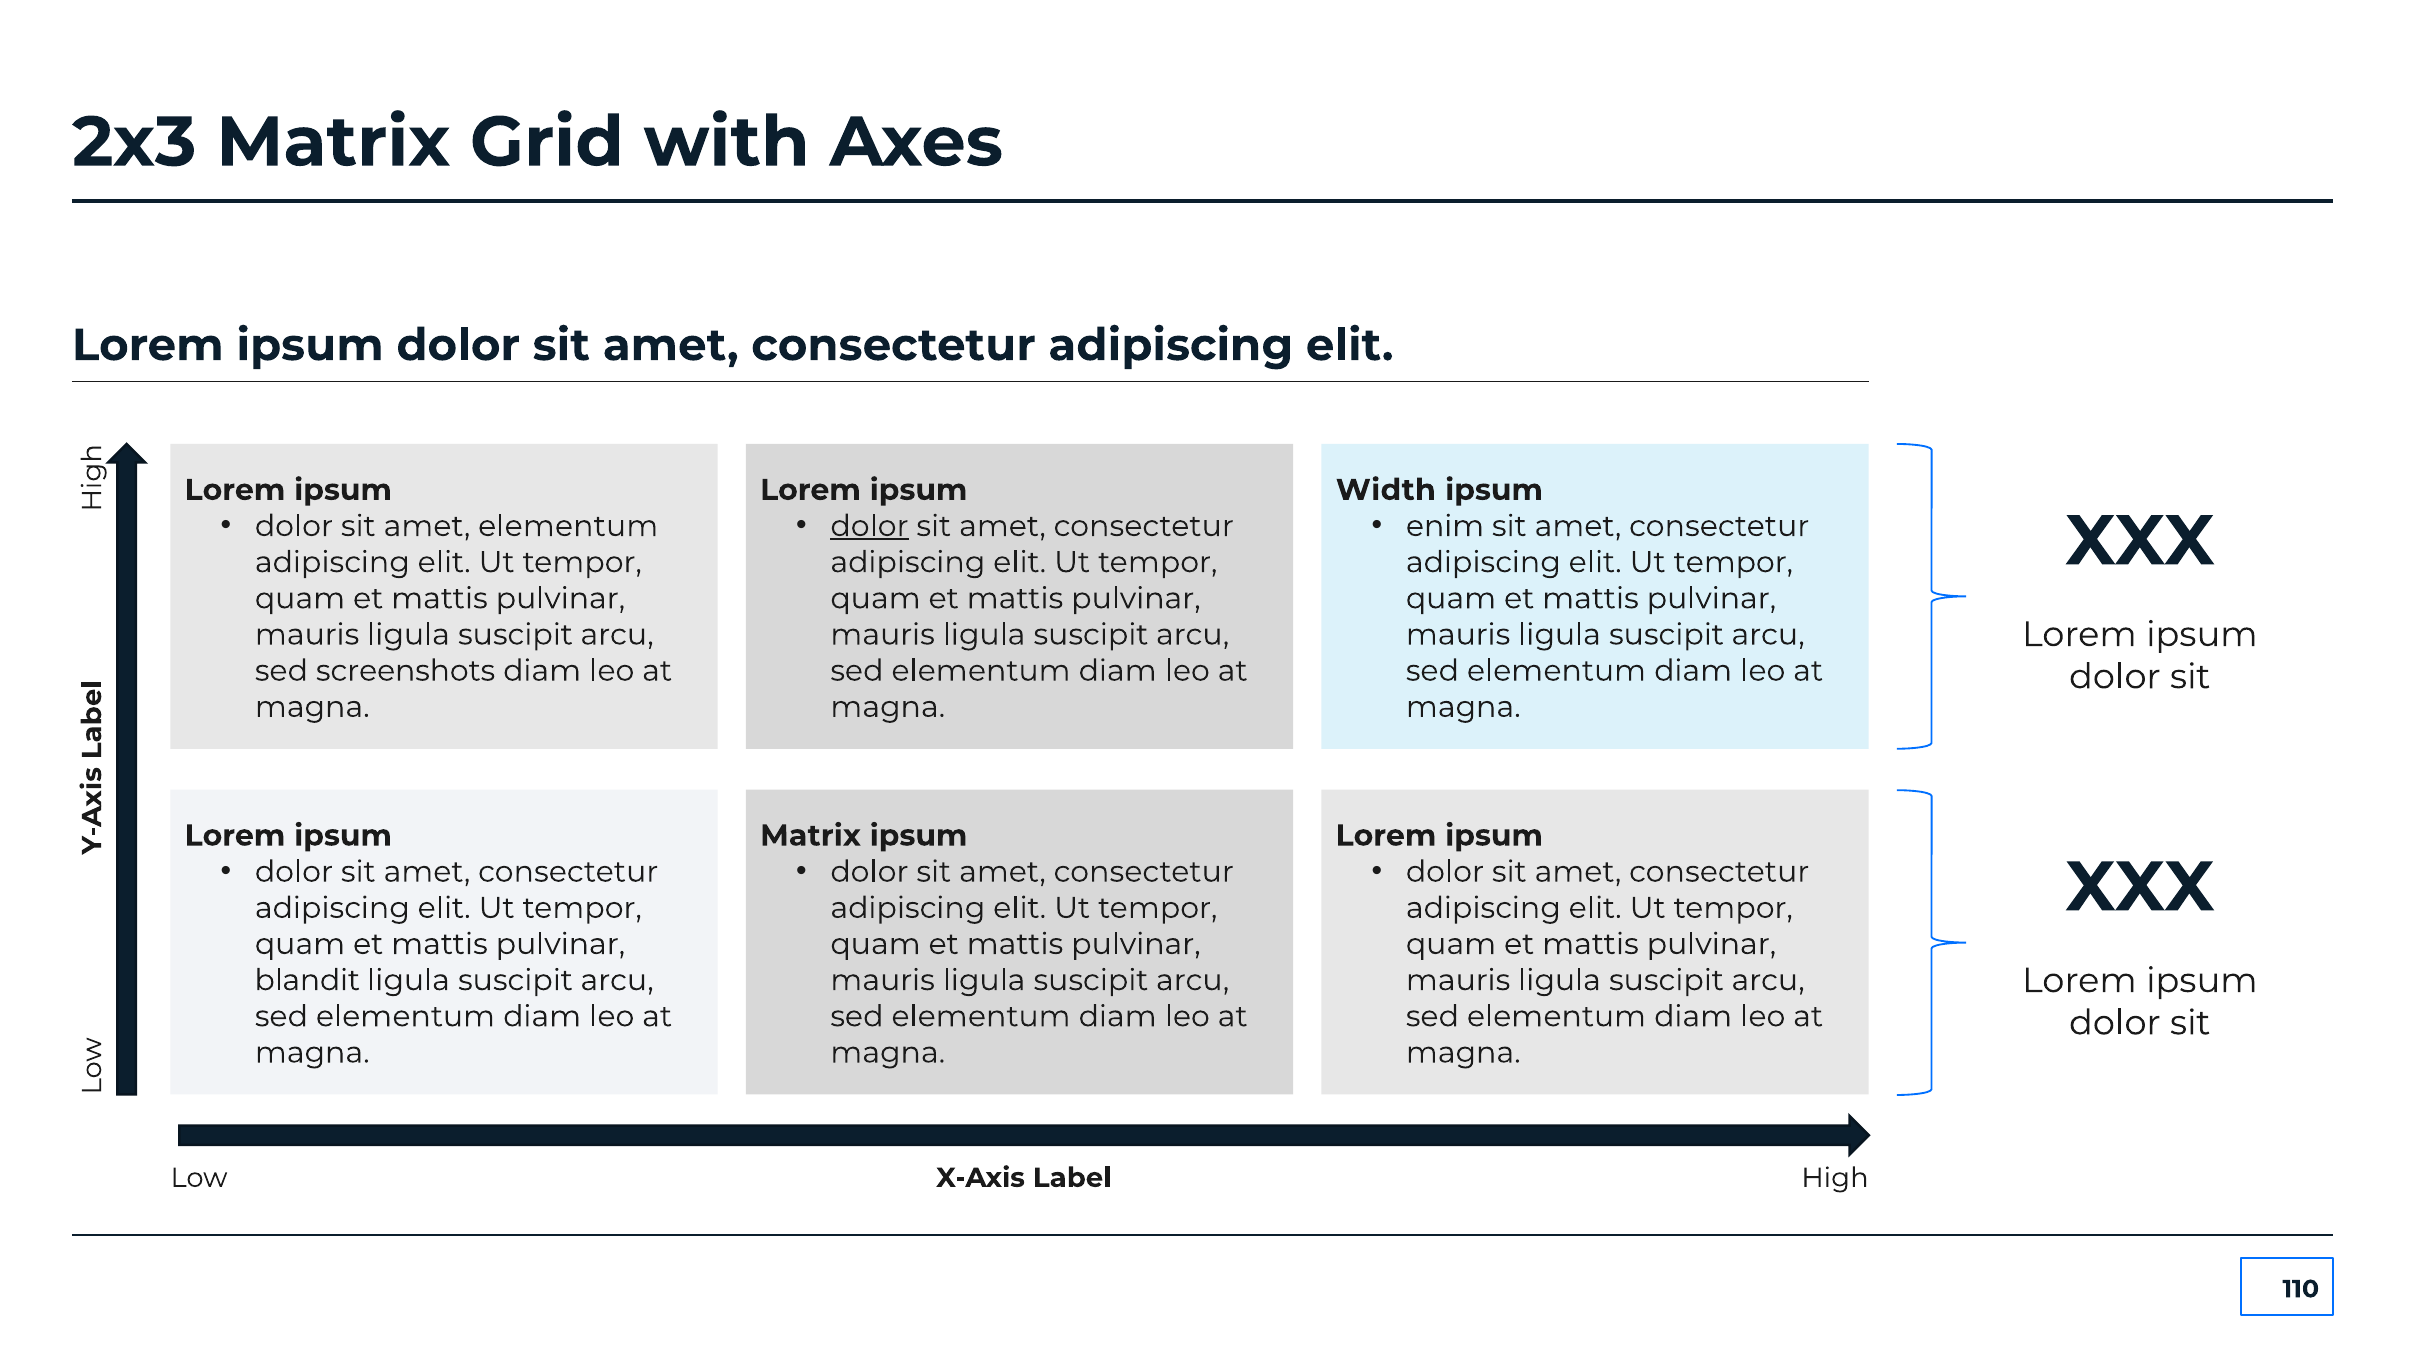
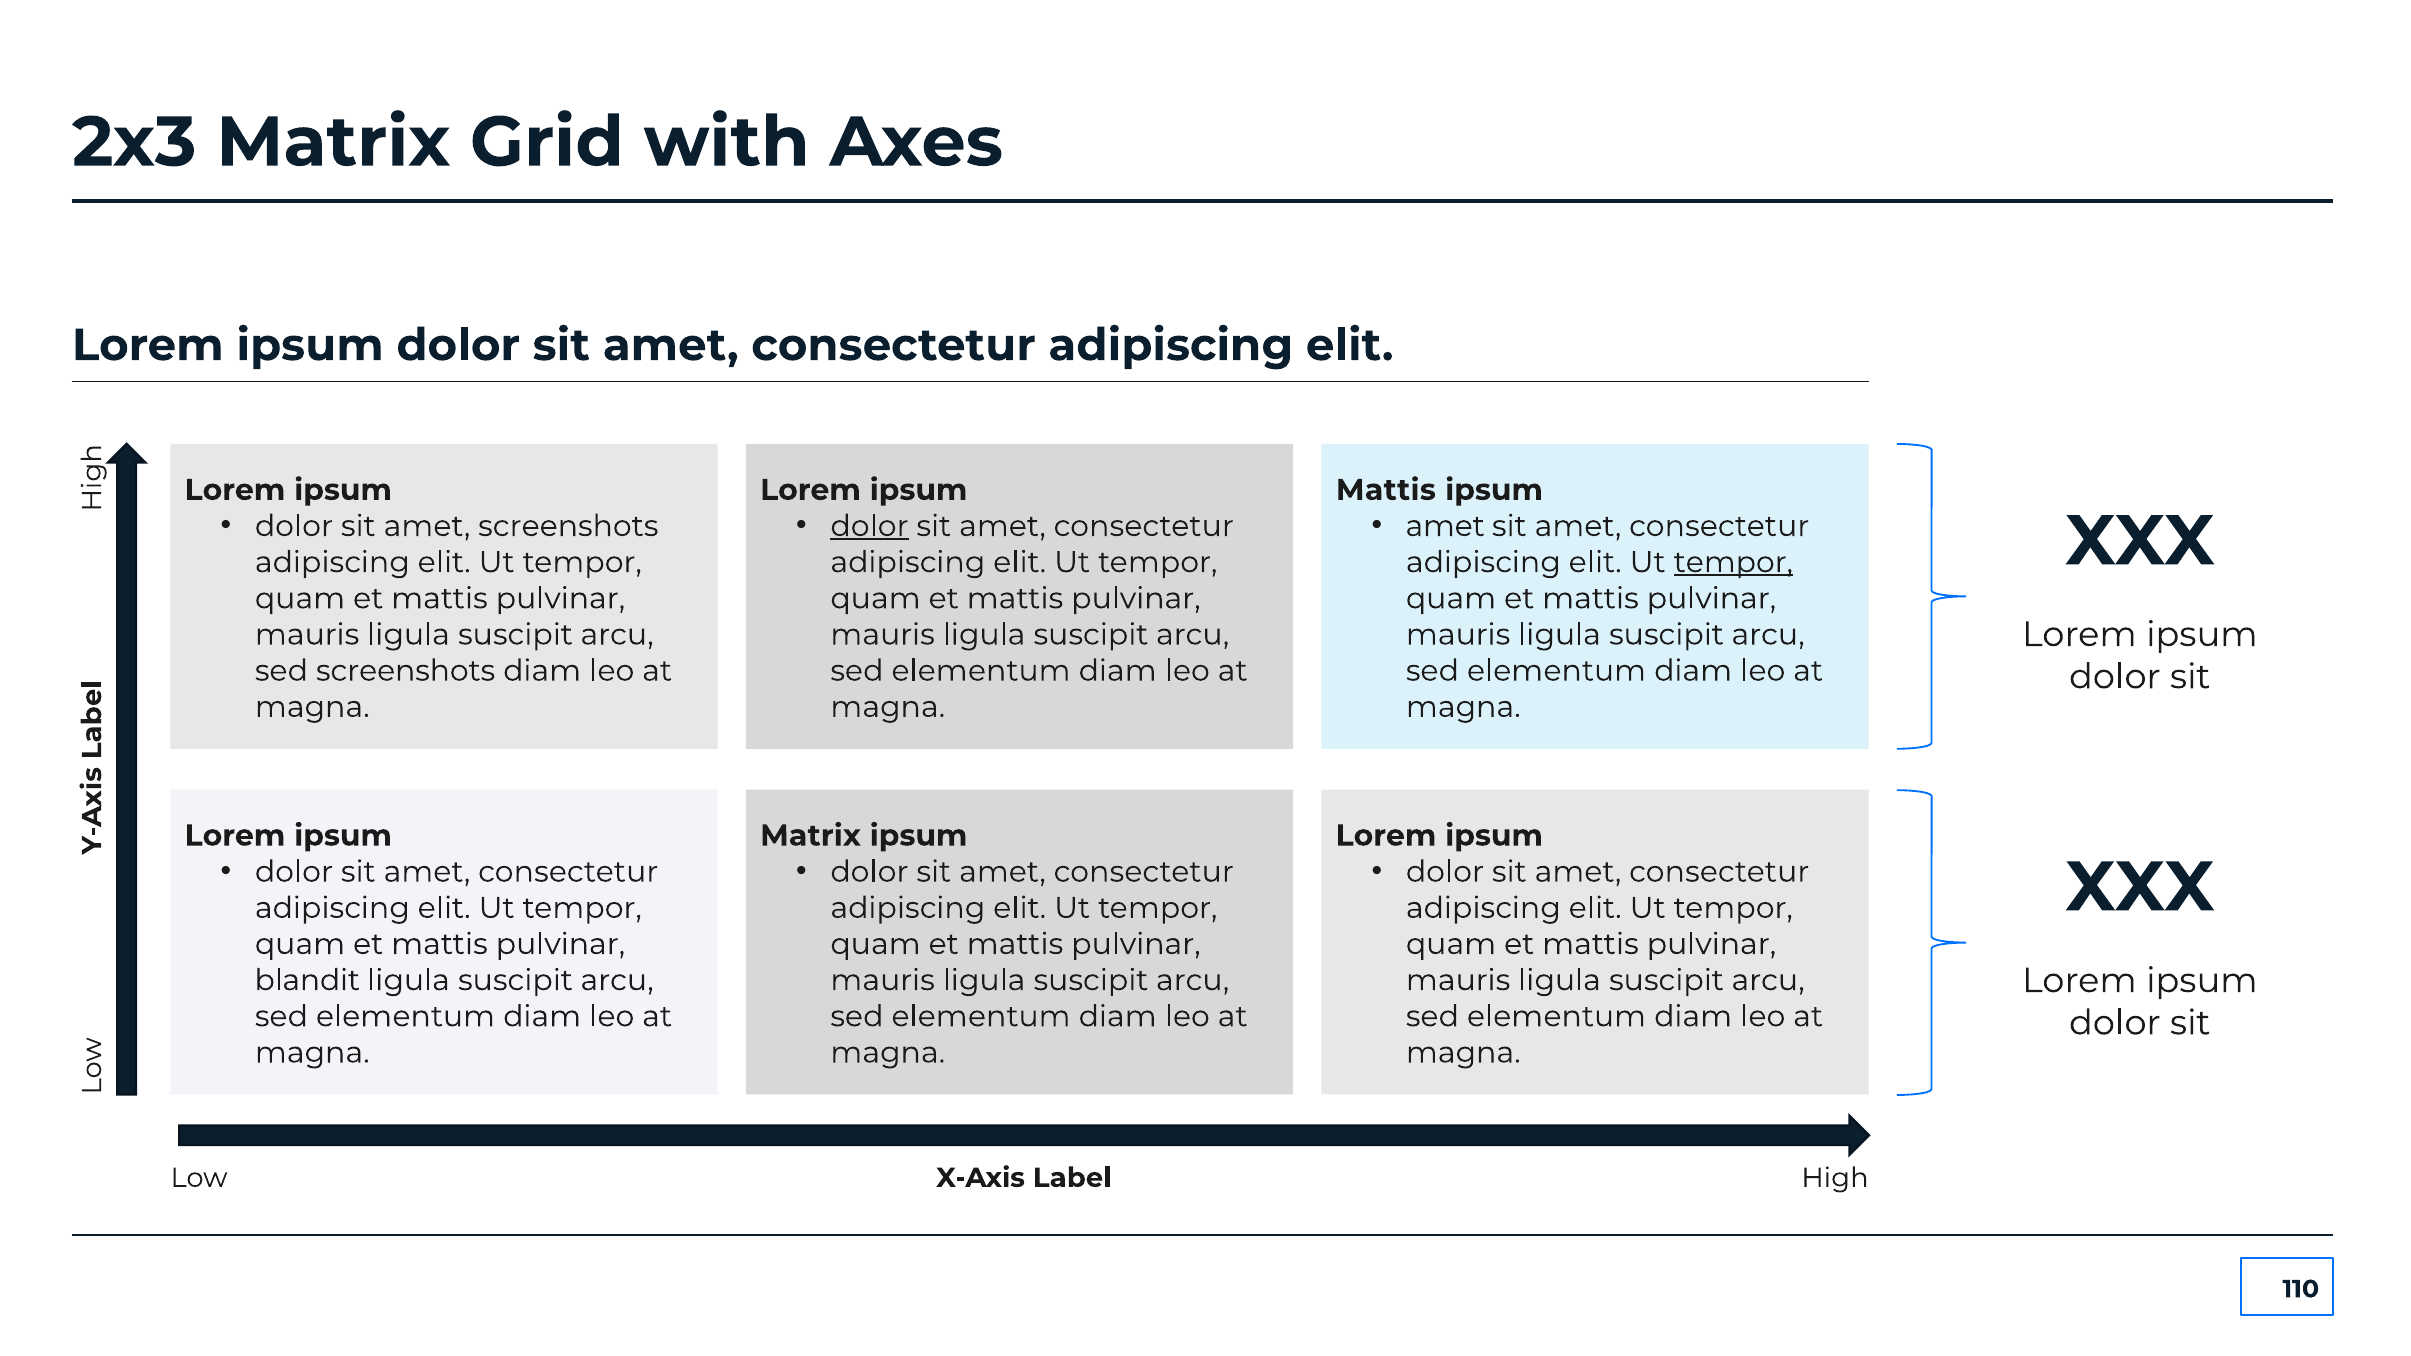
Width: Width -> Mattis (1386, 490)
amet elementum: elementum -> screenshots (568, 526)
enim: enim -> amet (1445, 526)
tempor underline: none -> present (1733, 562)
